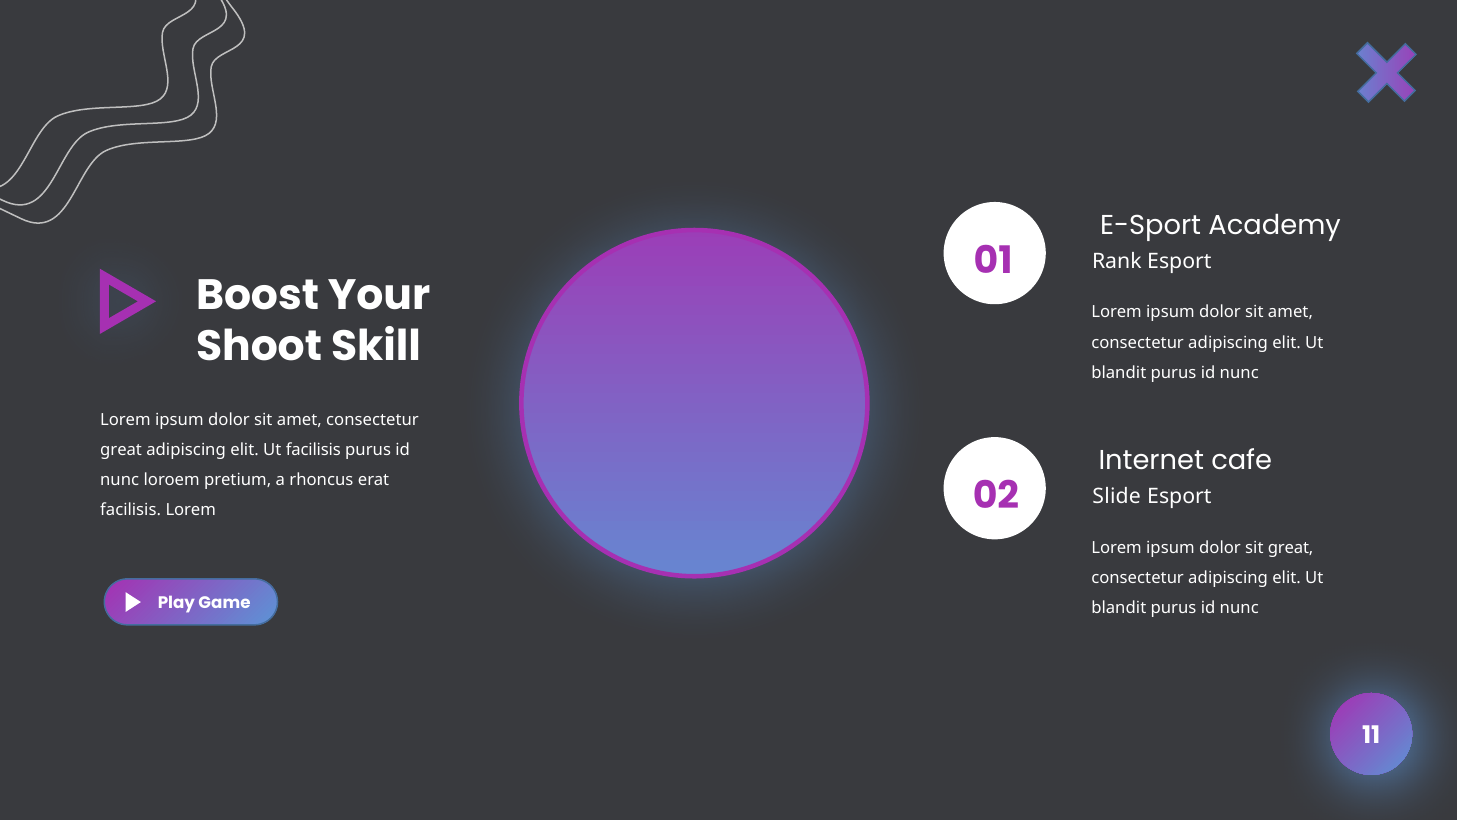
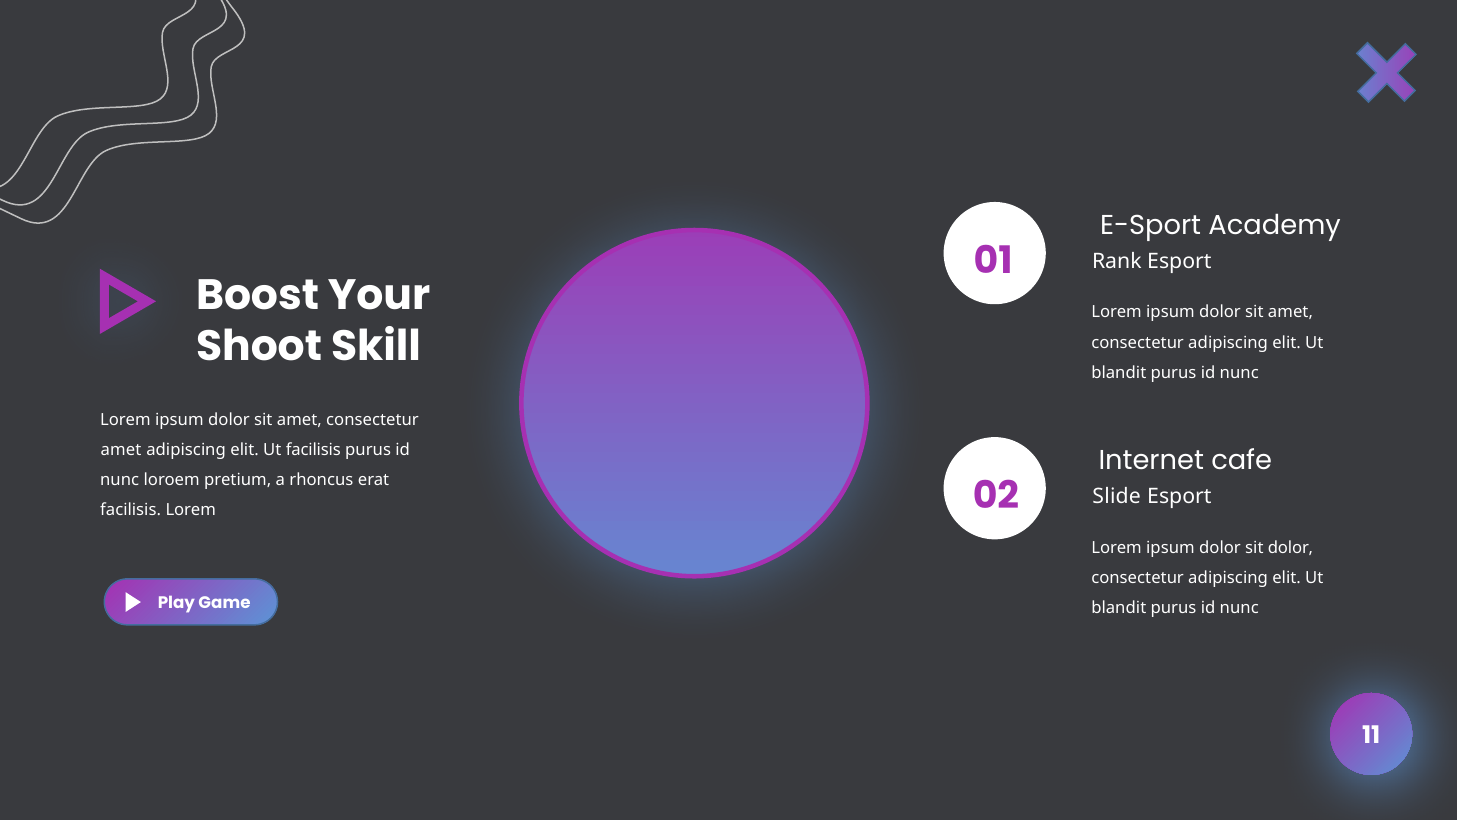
great: great -> amet (121, 449)
sit great: great -> dolor (1291, 547)
